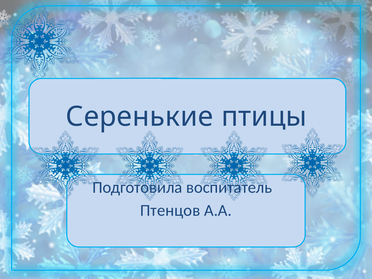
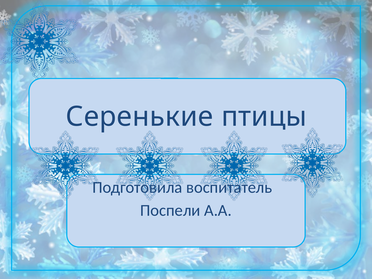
Птенцов: Птенцов -> Поспели (170, 210)
